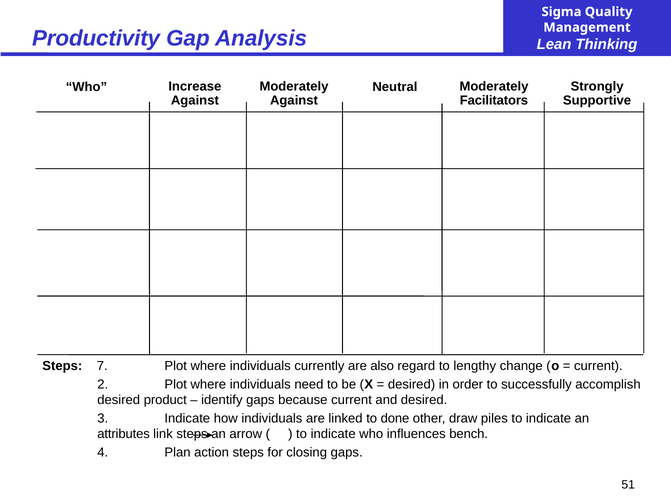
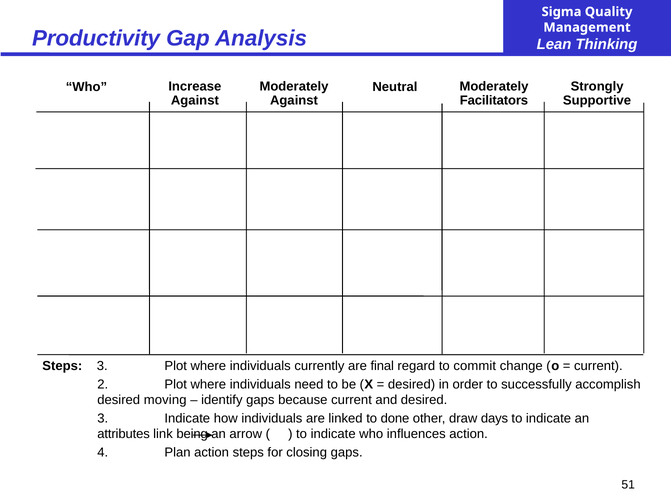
Steps 7: 7 -> 3 (102, 366)
also: also -> final (382, 366)
lengthy: lengthy -> commit (475, 366)
product: product -> moving (165, 400)
piles: piles -> days (494, 419)
link steps: steps -> being (192, 434)
influences bench: bench -> action (469, 434)
